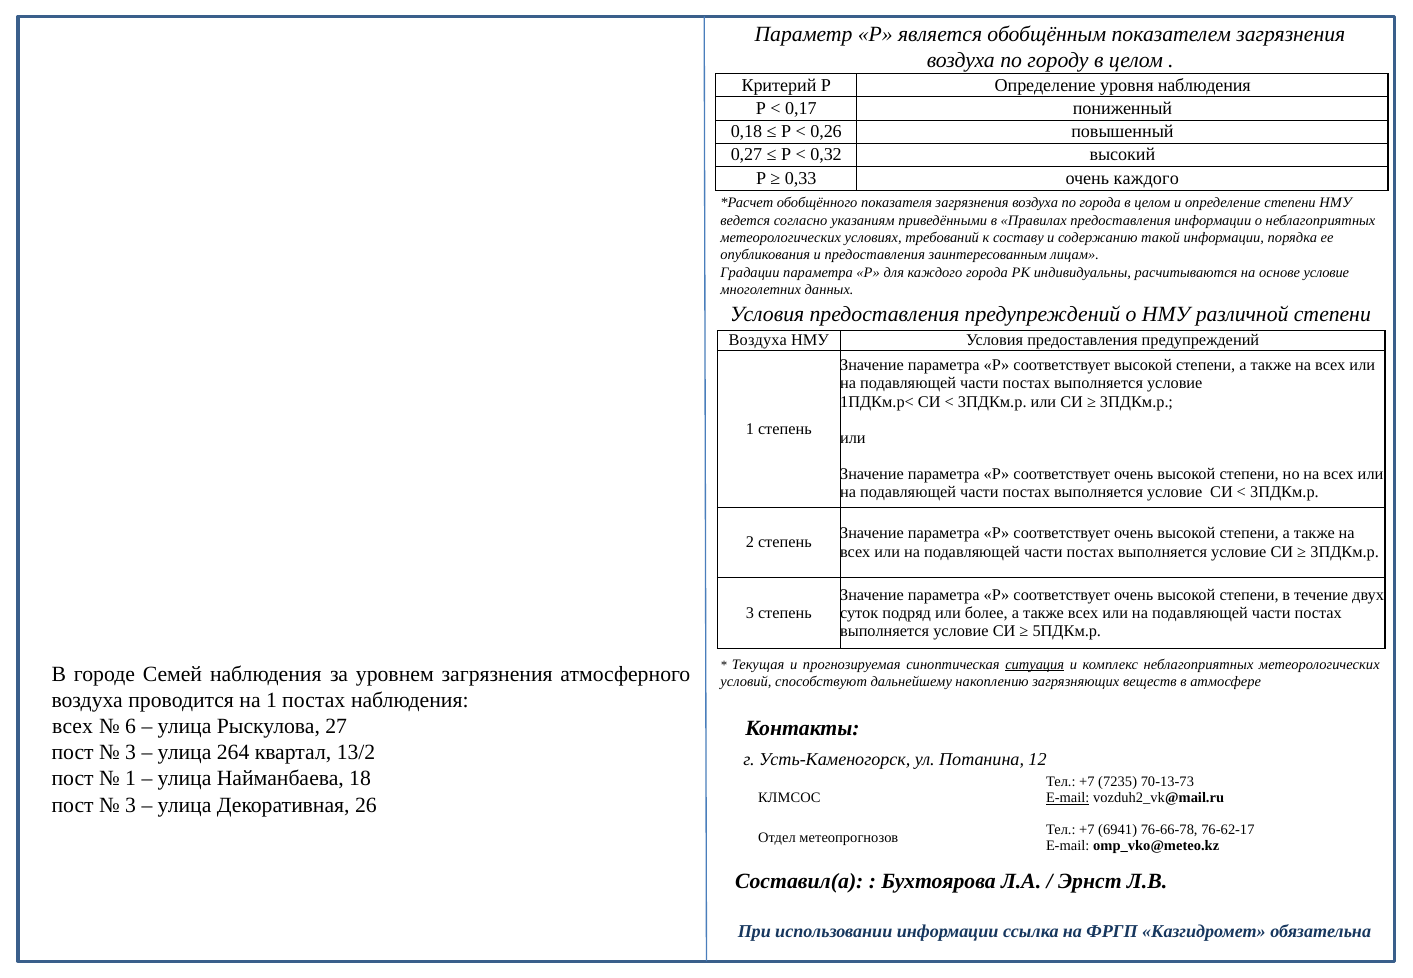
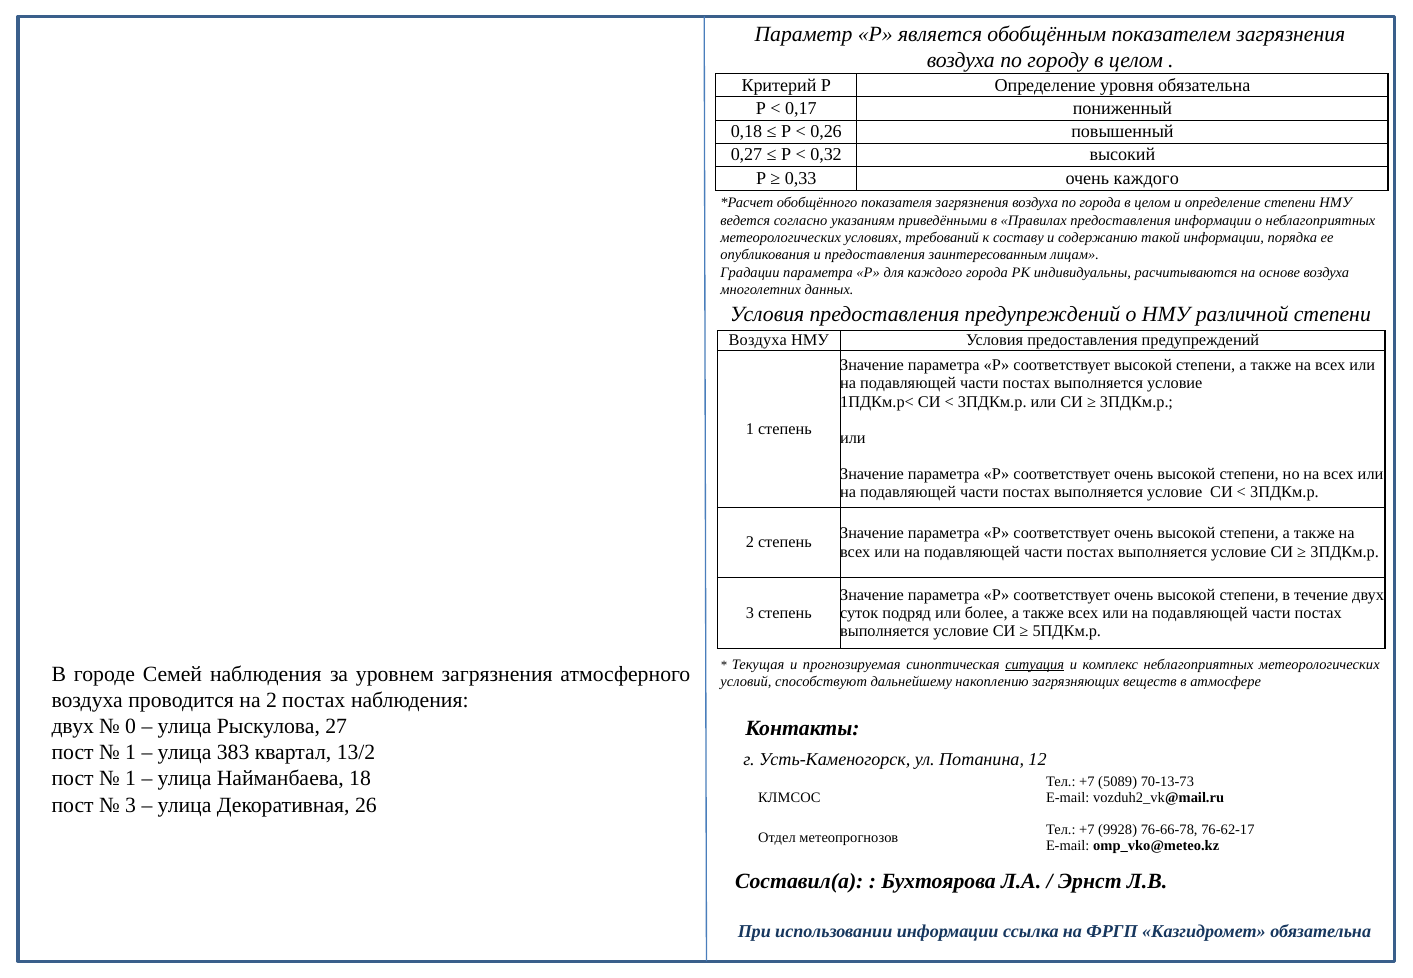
уровня наблюдения: наблюдения -> обязательна (1204, 85)
основе условие: условие -> воздуха (1326, 272)
на 1: 1 -> 2 (271, 701)
всех: всех -> двух (73, 727)
6: 6 -> 0 (131, 727)
3: 3 -> 1 (131, 753)
264: 264 -> 383 (233, 753)
7235: 7235 -> 5089 (1118, 782)
E-mail underline: present -> none (1068, 798)
6941: 6941 -> 9928 (1118, 830)
